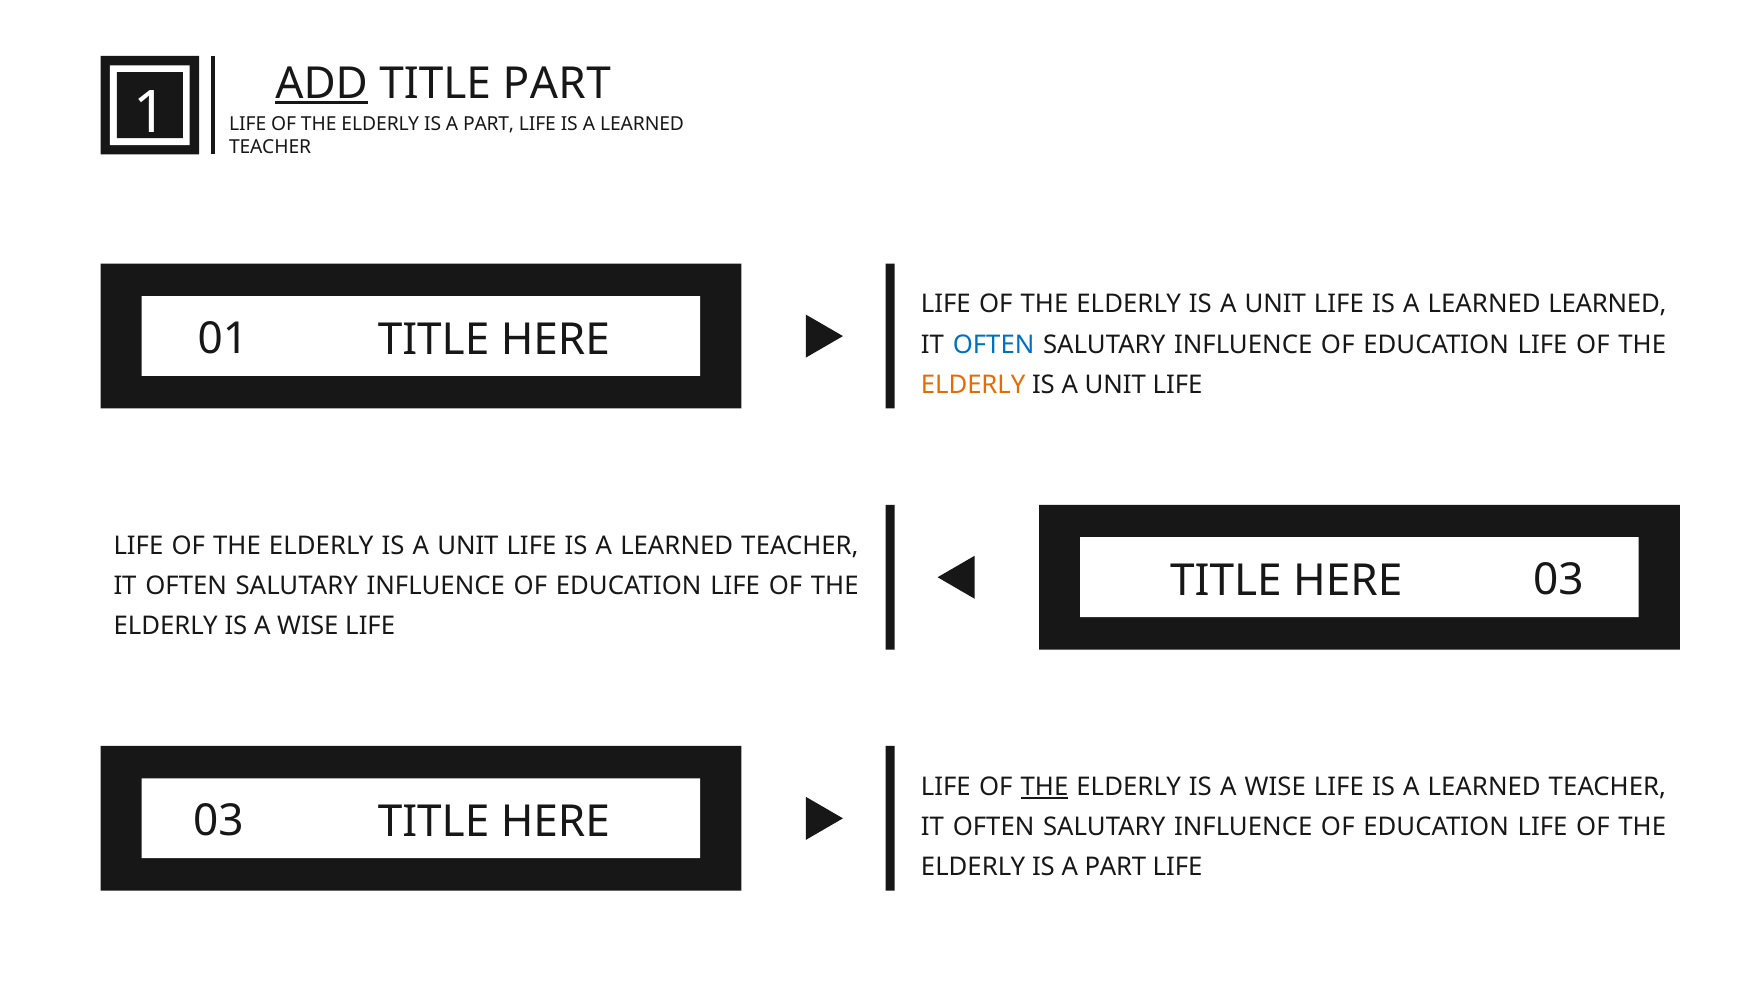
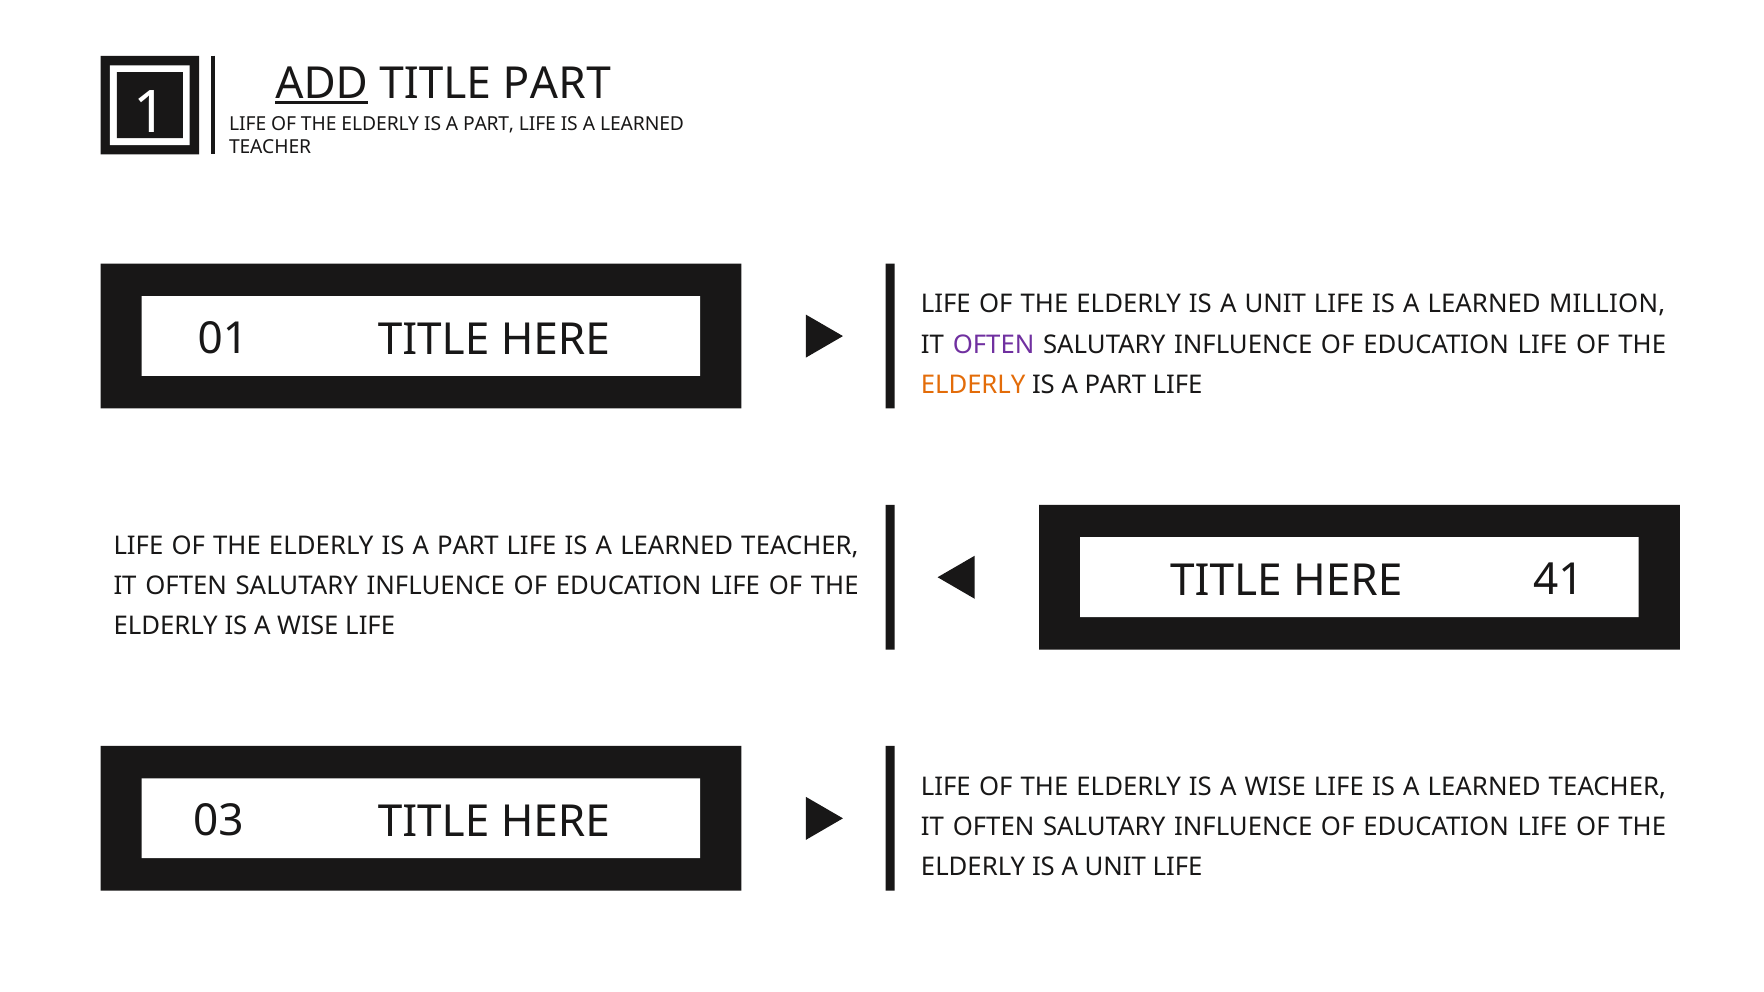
LEARNED LEARNED: LEARNED -> MILLION (1607, 304)
OFTEN colour: blue -> purple (994, 345)
UNIT: UNIT -> PART (1115, 385)
UNIT: UNIT -> PART (468, 546)
03: 03 -> 41 (1558, 580)
THE underline: present -> none (1044, 787)
PART: PART -> UNIT (1115, 867)
